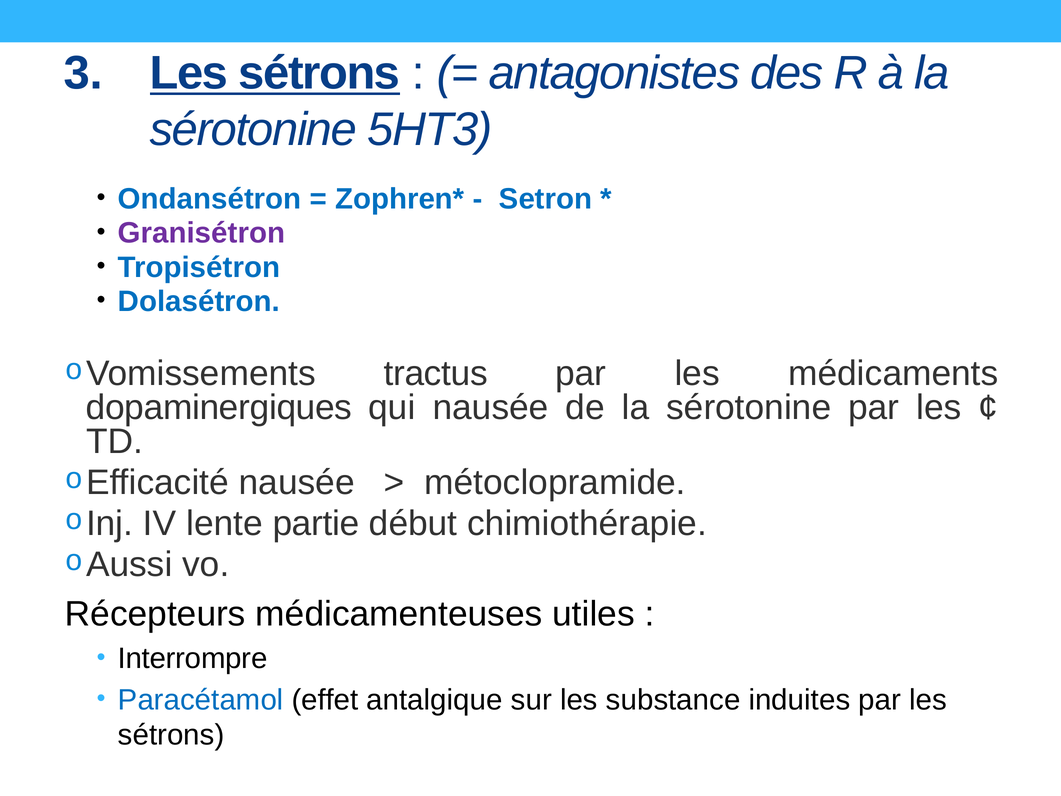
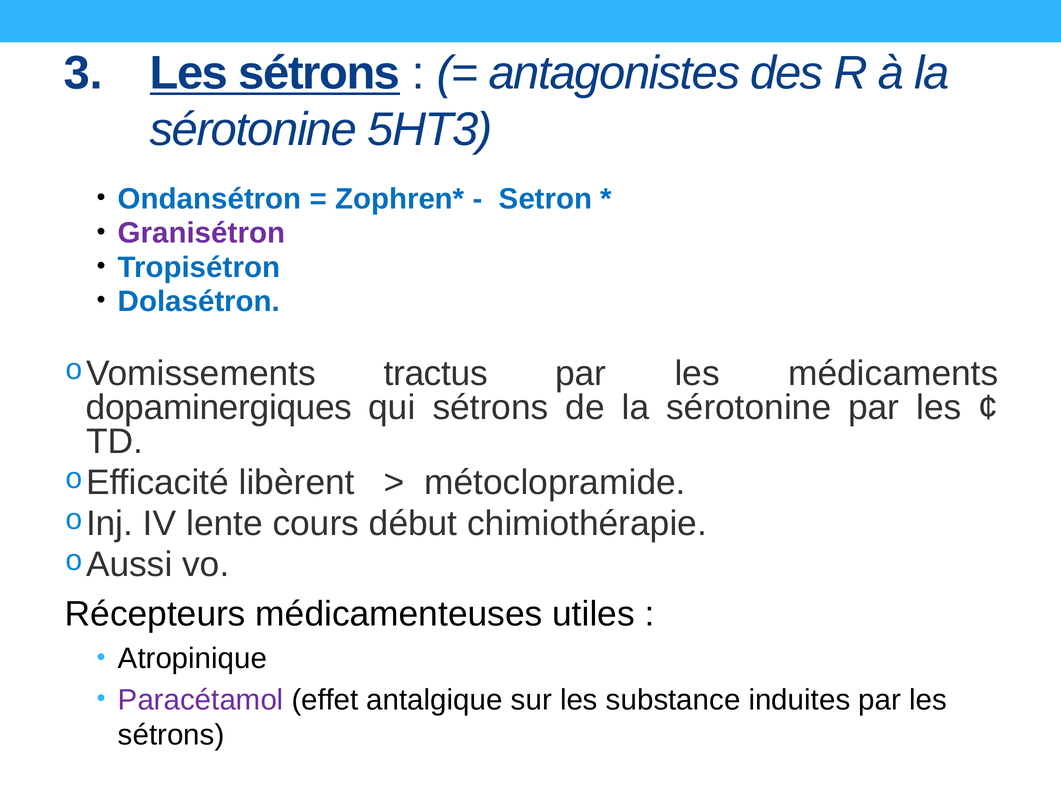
qui nausée: nausée -> sétrons (491, 408)
nausée: nausée -> libèrent (297, 483)
partie: partie -> cours (316, 524)
Interrompre: Interrompre -> Atropinique (193, 658)
Paracétamol colour: blue -> purple (201, 700)
